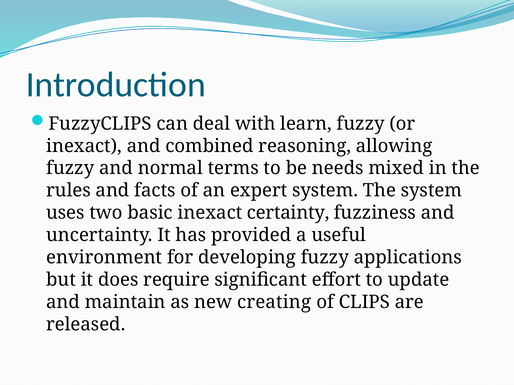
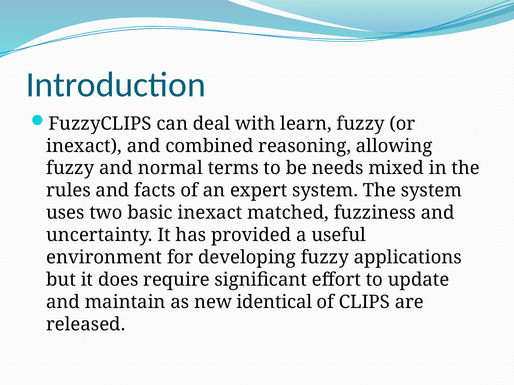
certainty: certainty -> matched (288, 213)
creating: creating -> identical (274, 302)
